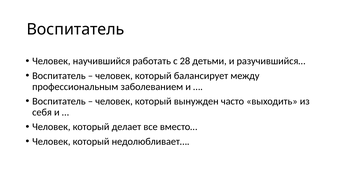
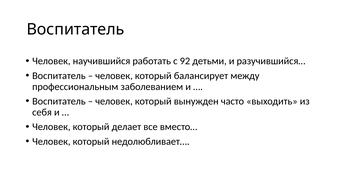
28: 28 -> 92 (185, 61)
